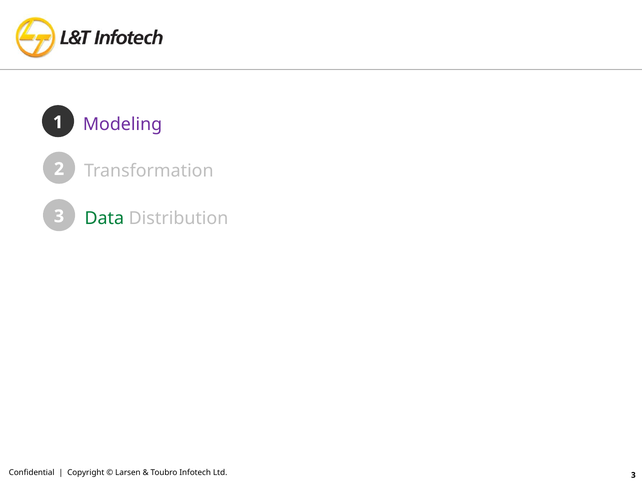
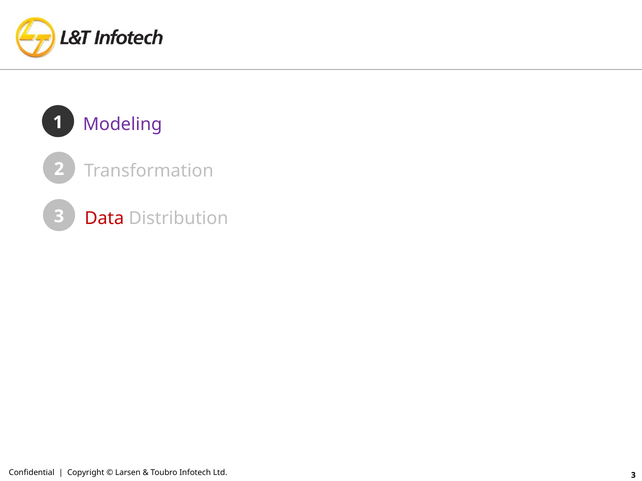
Data colour: green -> red (104, 219)
